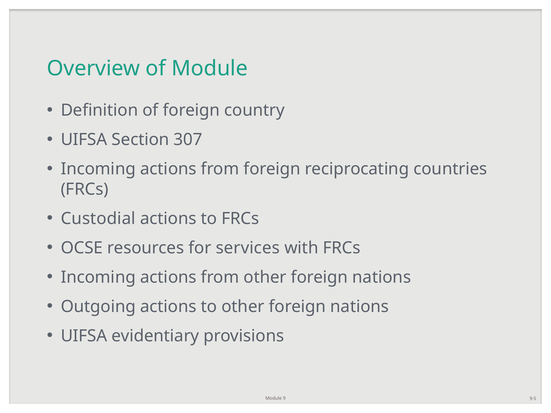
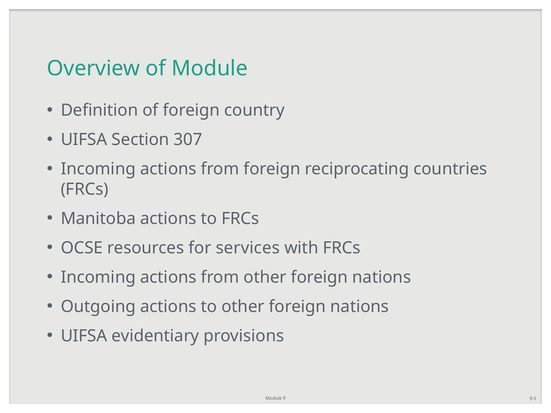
Custodial: Custodial -> Manitoba (98, 219)
